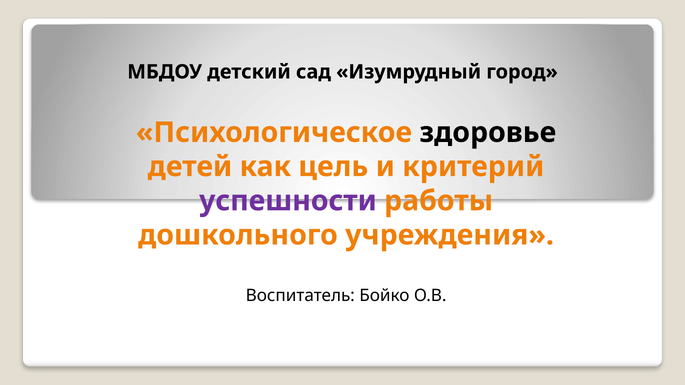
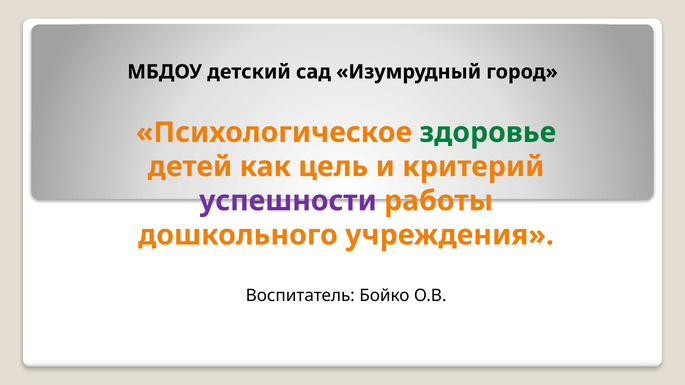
здоровье colour: black -> green (488, 133)
